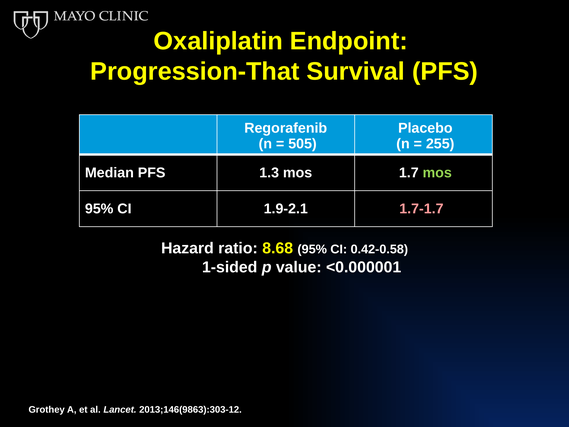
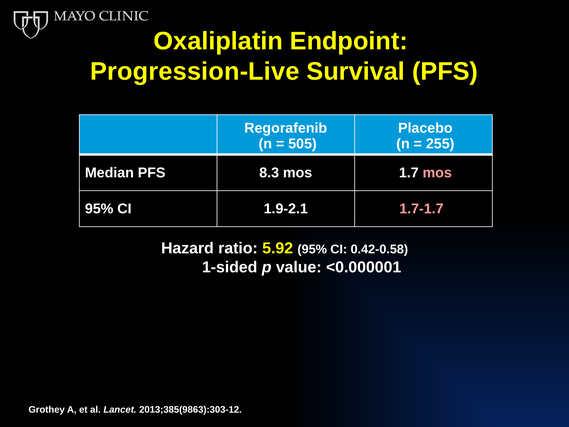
Progression-That: Progression-That -> Progression-Live (195, 72)
1.3: 1.3 -> 8.3 (269, 173)
mos colour: light green -> pink (437, 173)
8.68: 8.68 -> 5.92 (278, 248)
2013;146(9863):303-12: 2013;146(9863):303-12 -> 2013;385(9863):303-12 (190, 409)
